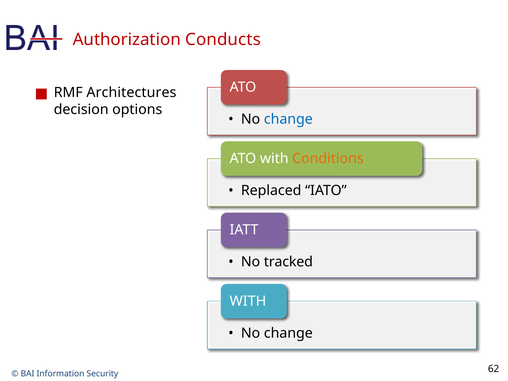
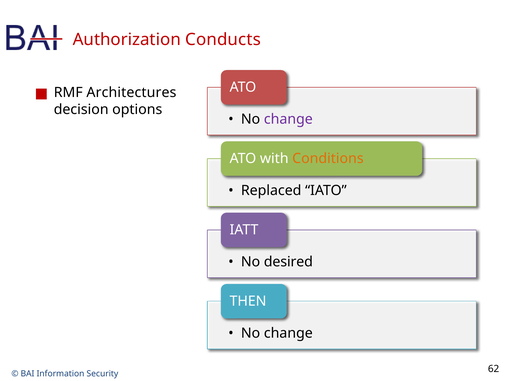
change colour: blue -> purple (288, 119)
tracked: tracked -> desired (288, 262)
WITH: WITH -> THEN (248, 301)
